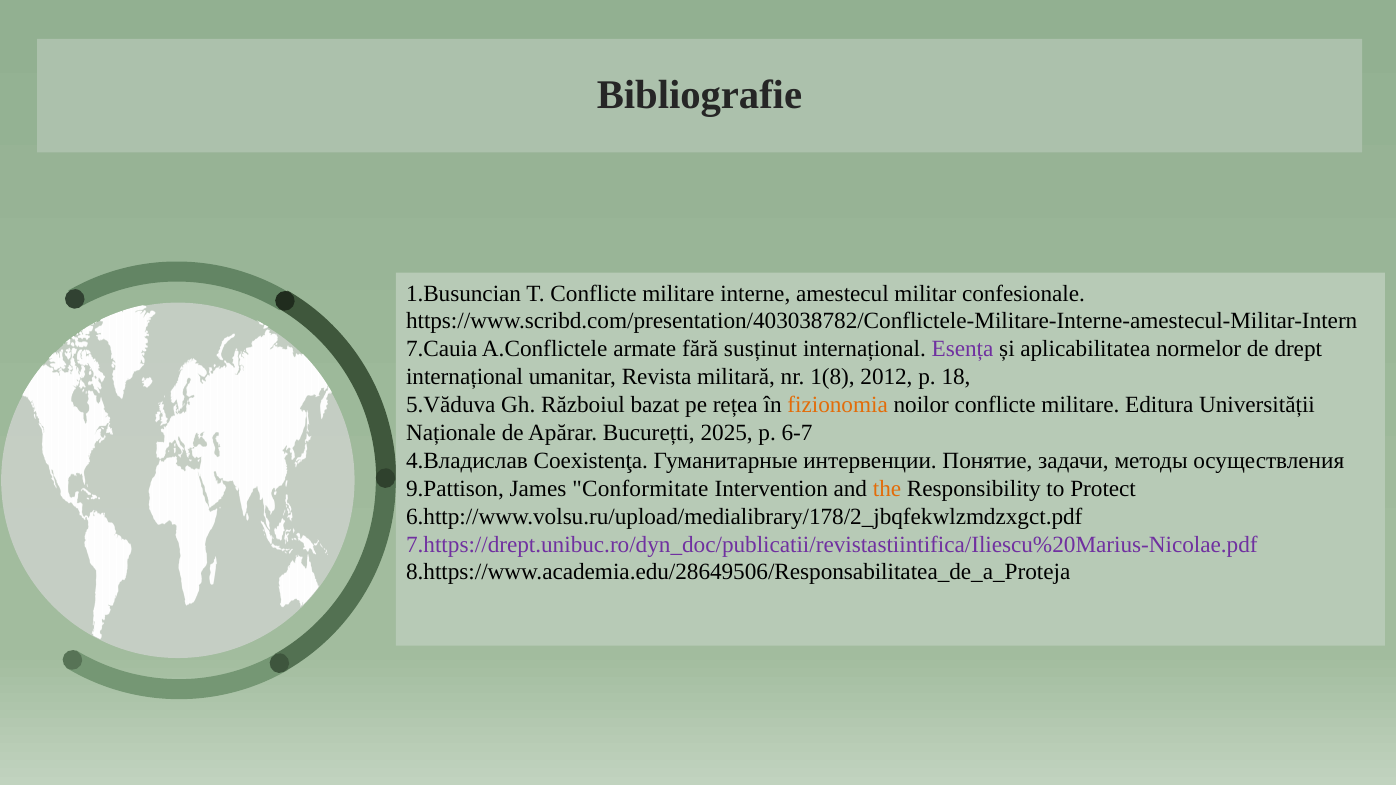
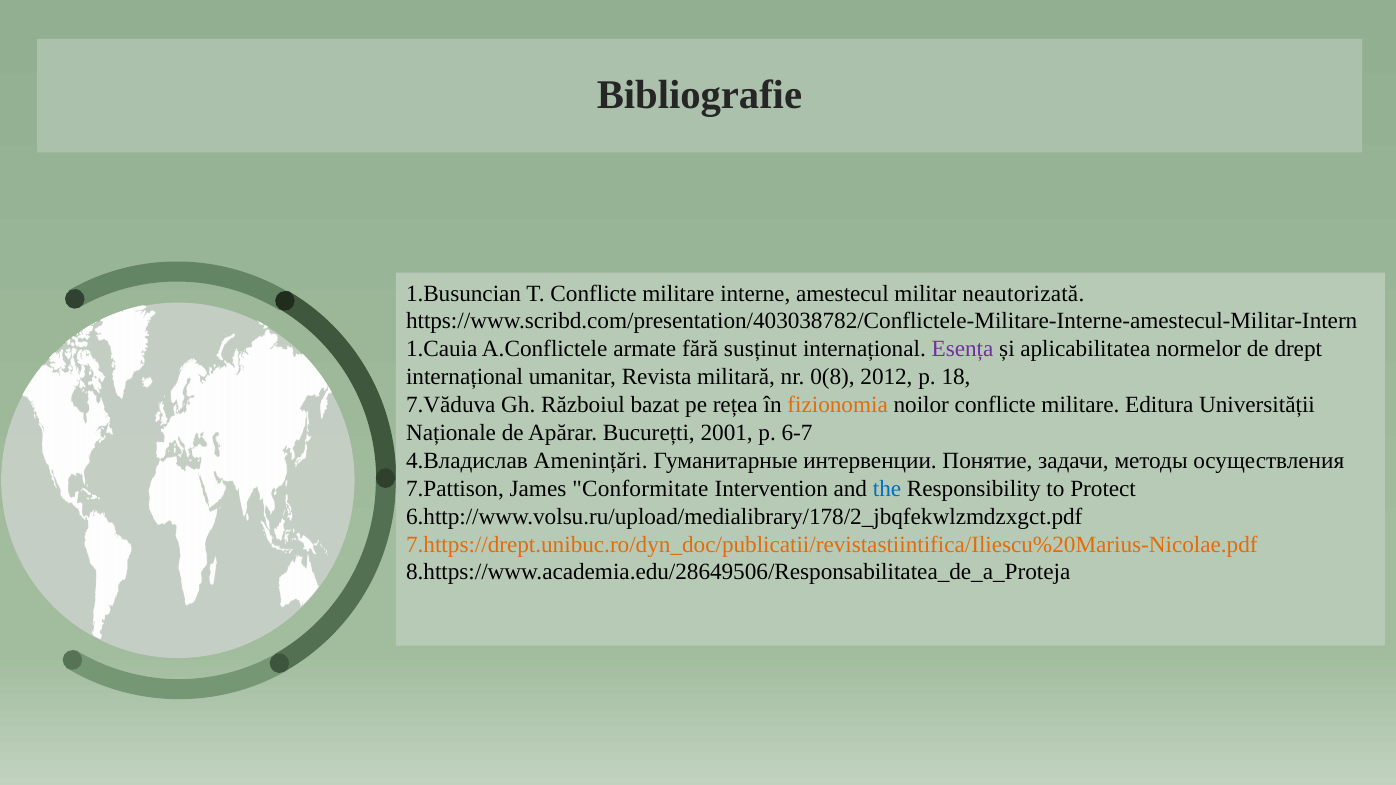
confesionale: confesionale -> neautorizată (1023, 293)
7.Cauia: 7.Cauia -> 1.Cauia (442, 349)
1(8: 1(8 -> 0(8 (832, 377)
5.Văduva: 5.Văduva -> 7.Văduva (451, 405)
2025: 2025 -> 2001 (727, 433)
Coexistenţa: Coexistenţa -> Amenințări (591, 461)
9.Pattison: 9.Pattison -> 7.Pattison (455, 489)
the colour: orange -> blue (887, 489)
7.https://drept.unibuc.ro/dyn_doc/publicatii/revistastiintifica/Iliescu%20Marius-Nicolae.pdf colour: purple -> orange (832, 545)
